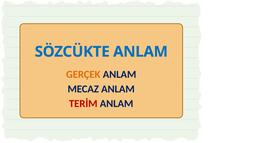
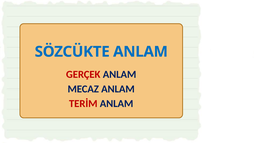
GERÇEK colour: orange -> red (83, 74)
